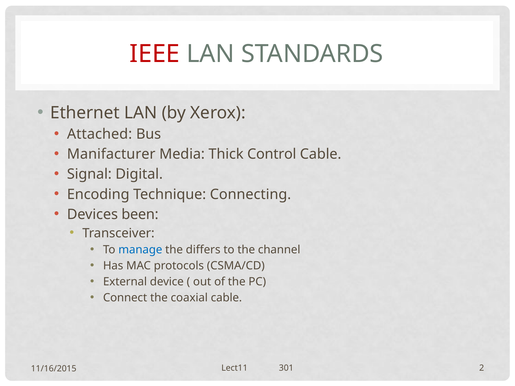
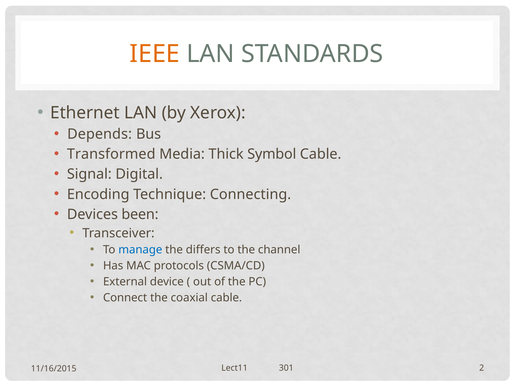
IEEE colour: red -> orange (155, 54)
Attached: Attached -> Depends (100, 134)
Manifacturer: Manifacturer -> Transformed (111, 154)
Control: Control -> Symbol (272, 154)
